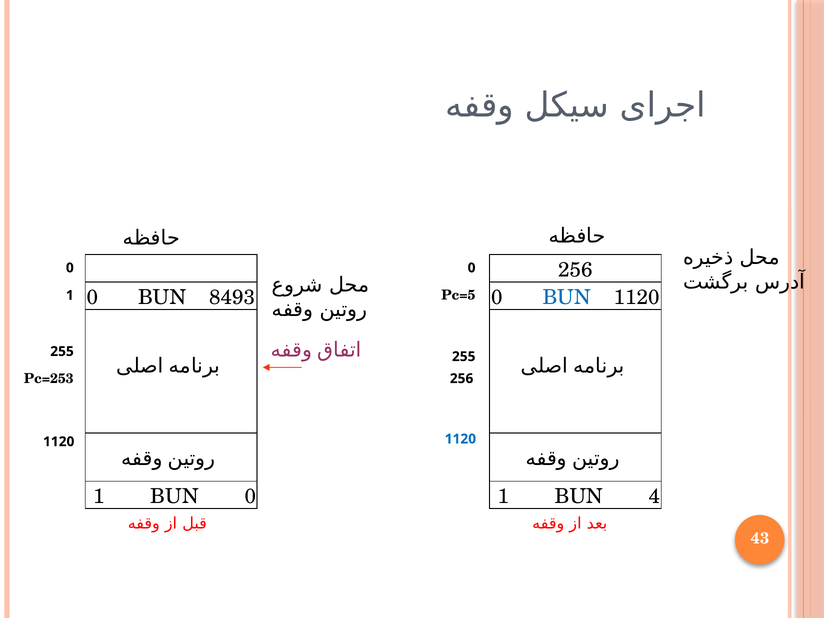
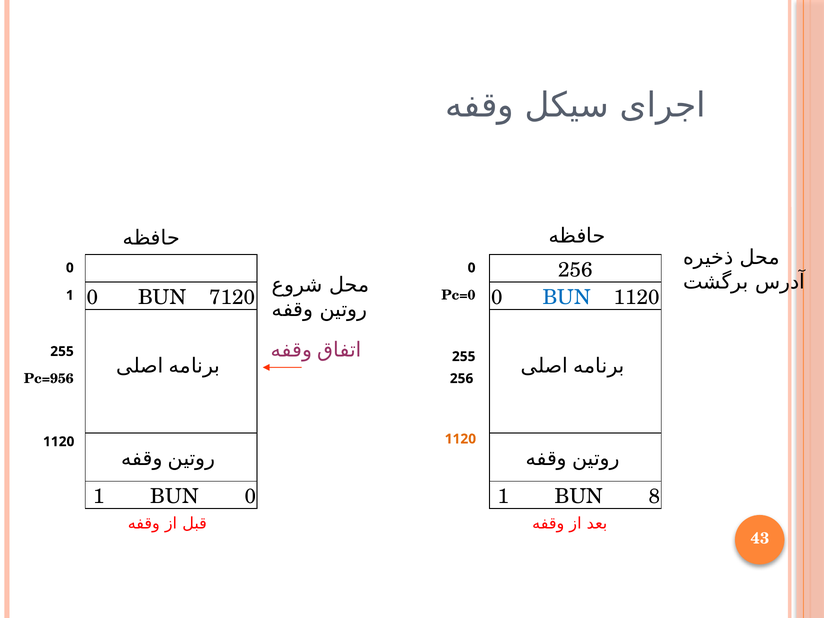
8493: 8493 -> 7120 (232, 297)
Pc=5: Pc=5 -> Pc=0 (458, 295)
Pc=253: Pc=253 -> Pc=956 (49, 379)
1120 colour: blue -> orange (460, 439)
4: 4 -> 8 (655, 496)
